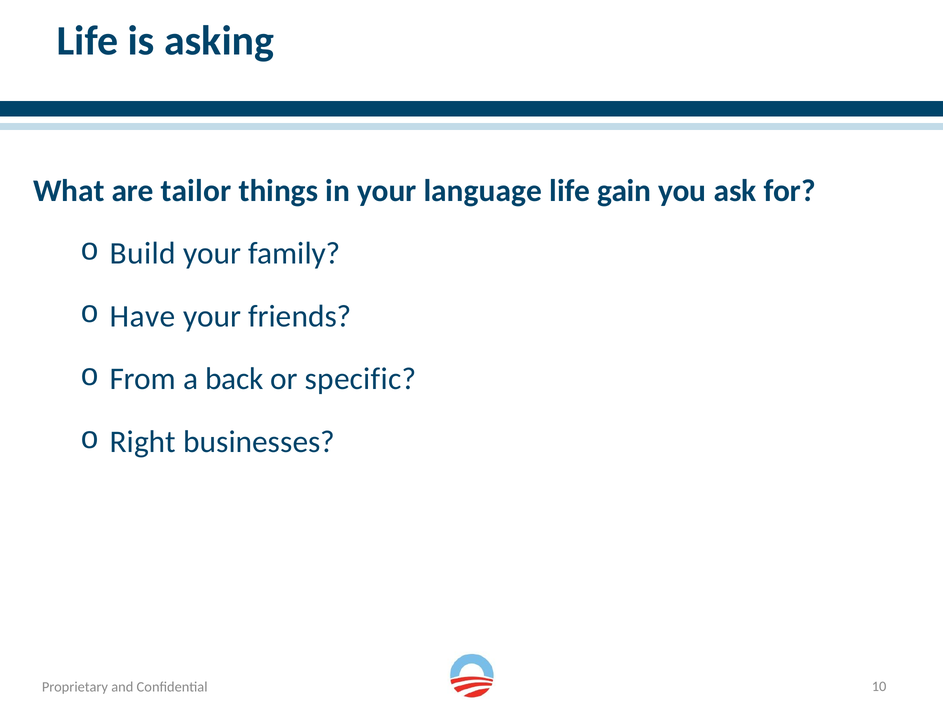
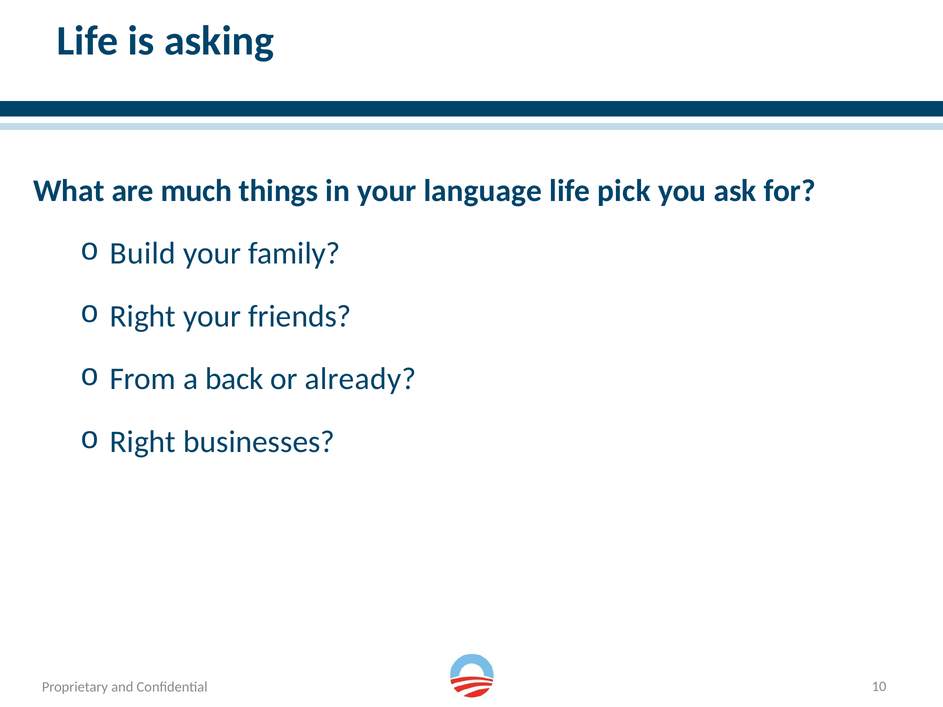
tailor: tailor -> much (196, 191)
gain: gain -> pick (624, 191)
Have: Have -> Right (143, 316)
specific: specific -> already (360, 379)
